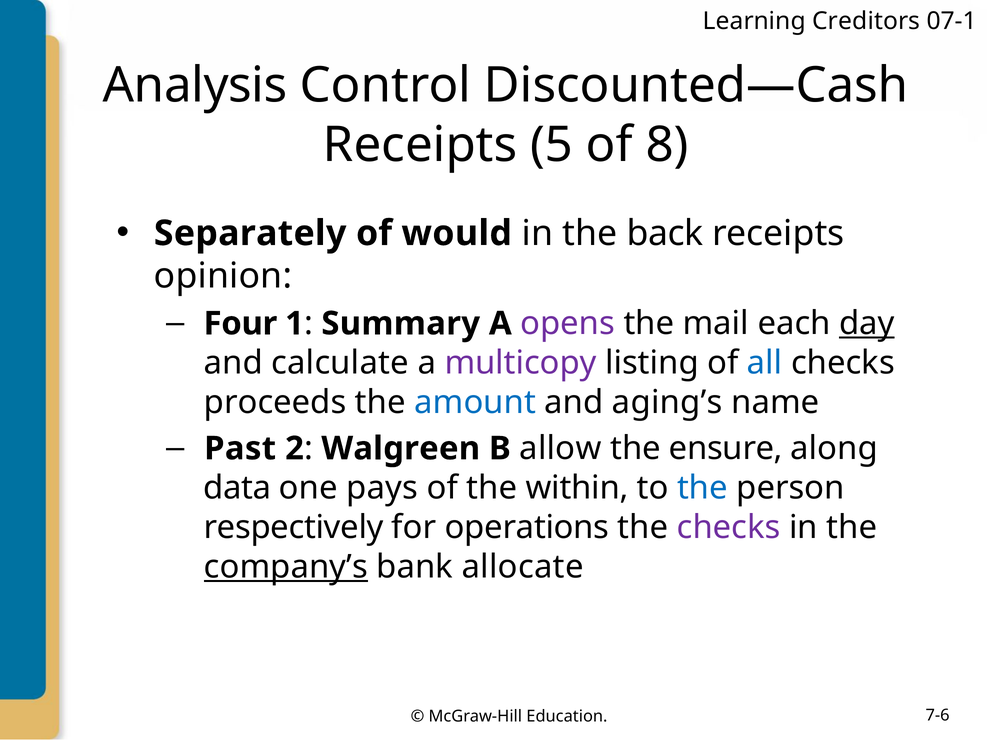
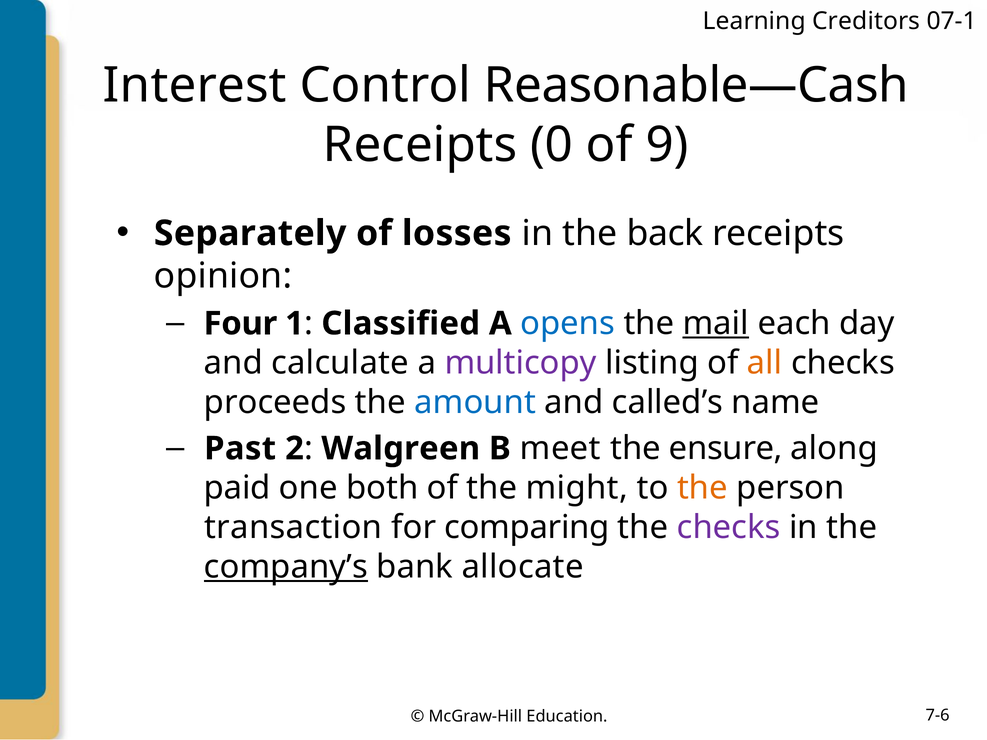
Analysis: Analysis -> Interest (195, 86)
Discounted—Cash: Discounted—Cash -> Reasonable—Cash (696, 86)
5: 5 -> 0 (552, 145)
8: 8 -> 9 (667, 145)
would: would -> losses (457, 233)
Summary: Summary -> Classified (401, 324)
opens colour: purple -> blue (568, 324)
mail underline: none -> present (716, 324)
day underline: present -> none (867, 324)
all colour: blue -> orange (765, 363)
aging’s: aging’s -> called’s (667, 403)
allow: allow -> meet (560, 449)
data: data -> paid (237, 488)
pays: pays -> both (382, 488)
within: within -> might (577, 488)
the colour: blue -> orange (702, 488)
respectively: respectively -> transaction (293, 528)
operations: operations -> comparing (527, 528)
